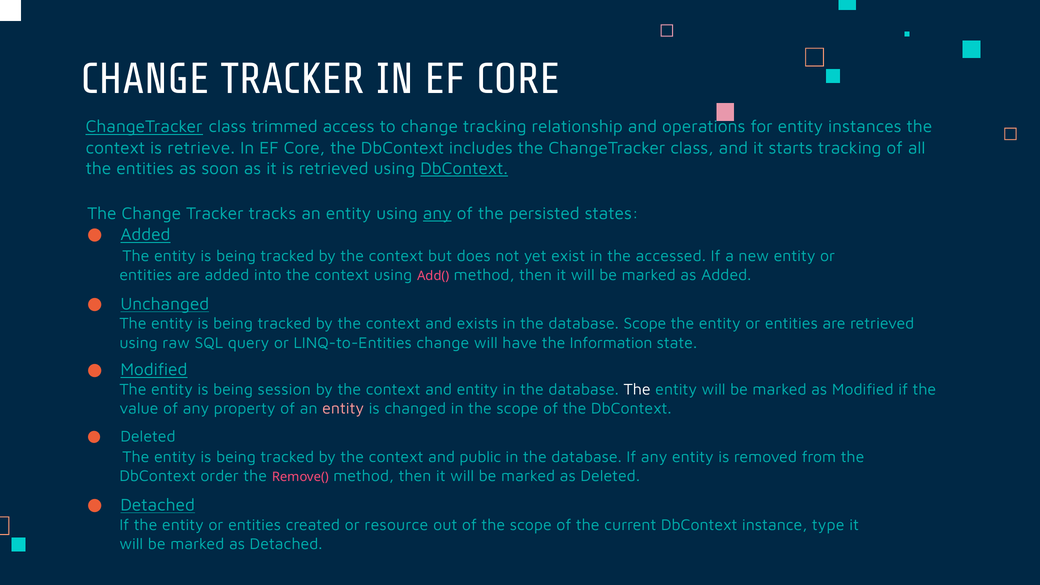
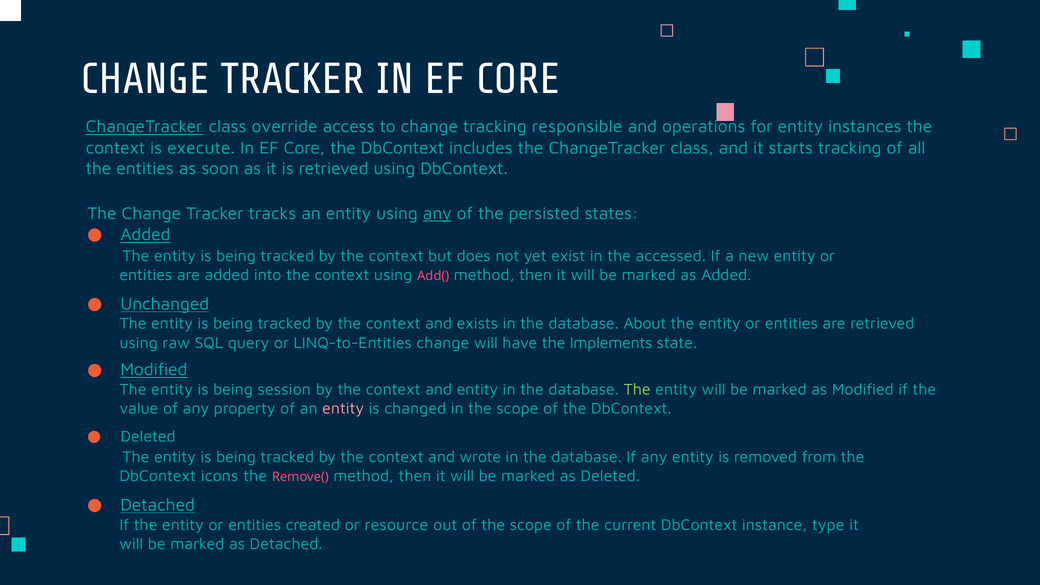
trimmed: trimmed -> override (285, 126)
relationship: relationship -> responsible (577, 126)
retrieve: retrieve -> execute (201, 148)
DbContext underline: present -> none (464, 169)
database Scope: Scope -> About (645, 324)
Information: Information -> Implements (611, 343)
The colour: white -> light green (637, 390)
public: public -> wrote (480, 457)
order: order -> icons (219, 476)
